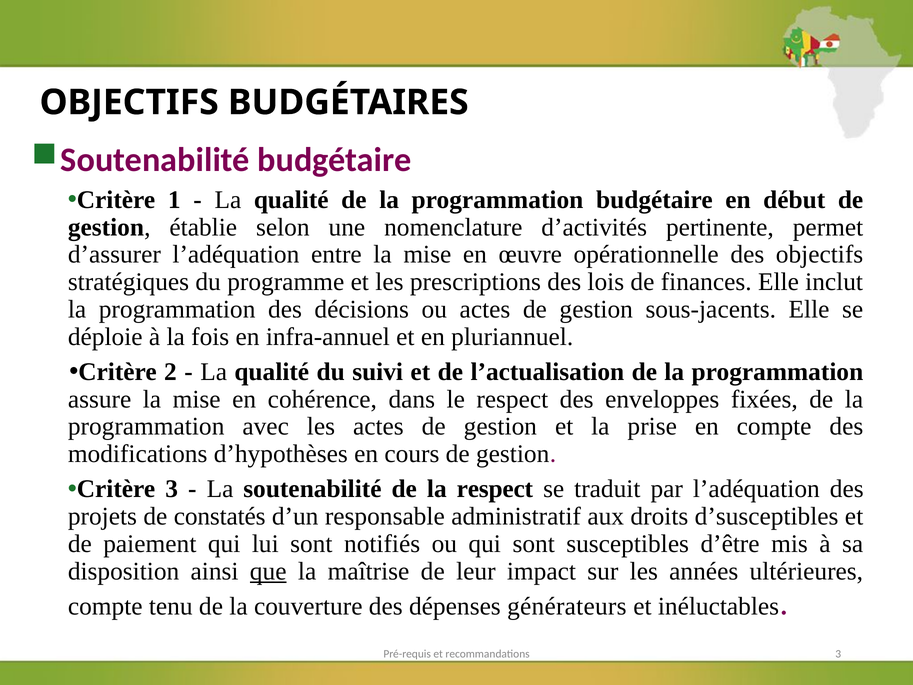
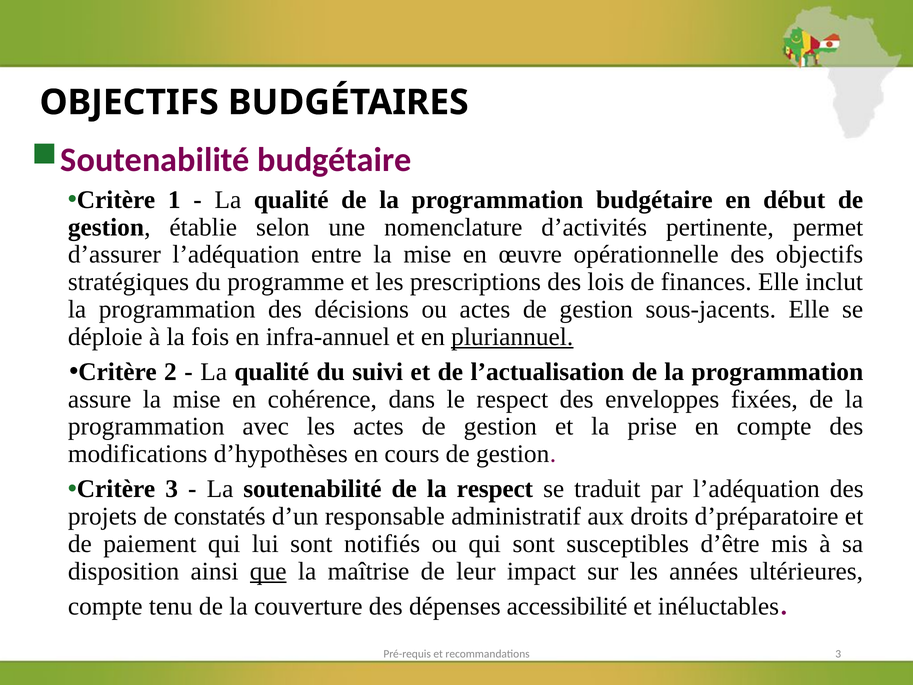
pluriannuel underline: none -> present (512, 337)
d’susceptibles: d’susceptibles -> d’préparatoire (767, 516)
générateurs: générateurs -> accessibilité (567, 606)
